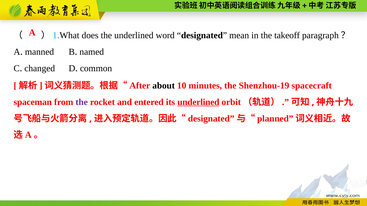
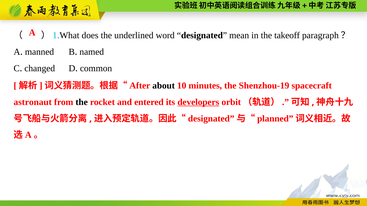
spaceman: spaceman -> astronaut (33, 102)
the colour: purple -> black (82, 102)
its underlined: underlined -> developers (198, 102)
